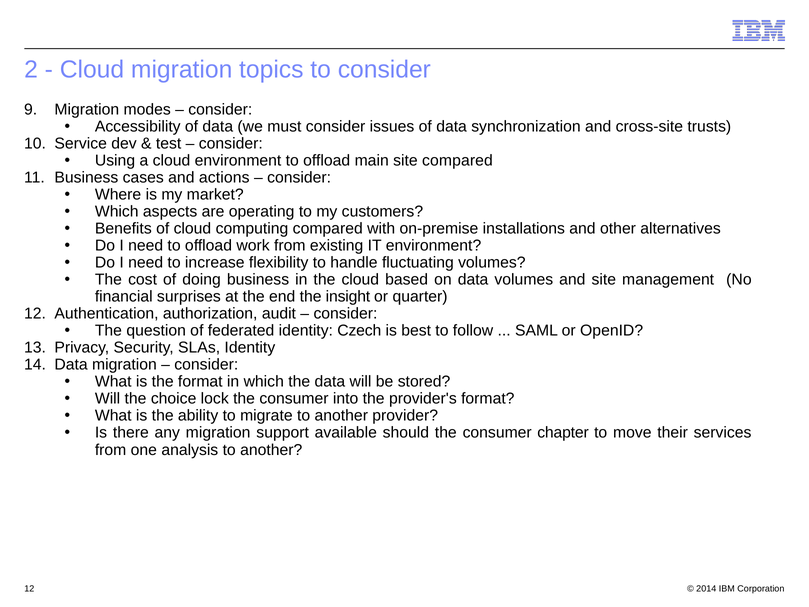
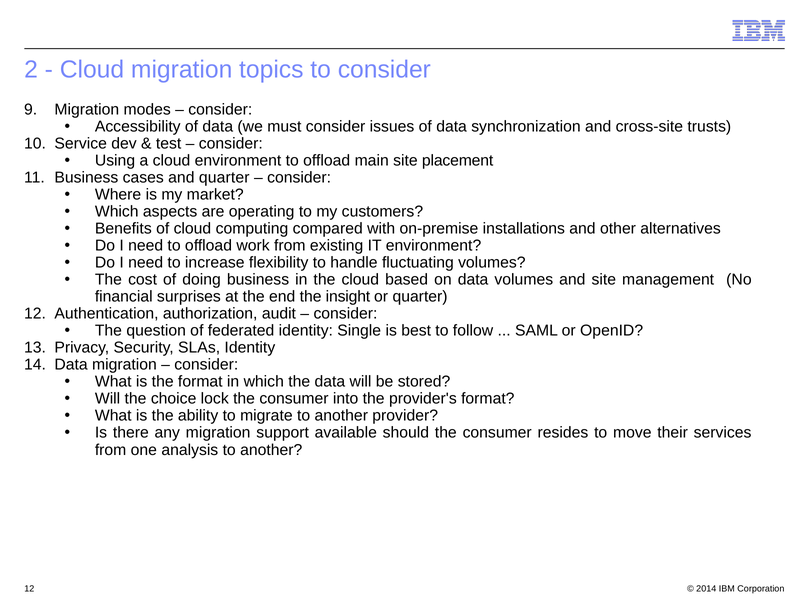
site compared: compared -> placement (458, 160)
and actions: actions -> quarter (224, 178)
Czech: Czech -> Single (359, 331)
chapter: chapter -> resides (563, 433)
